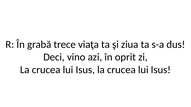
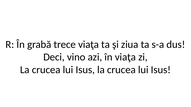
în oprit: oprit -> viaţa (125, 57)
